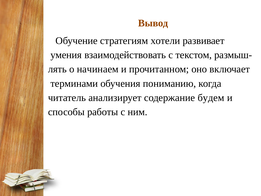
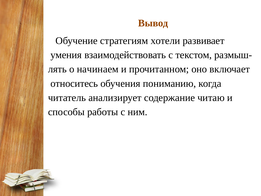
терминами: терминами -> относитесь (74, 83)
будем: будем -> читаю (211, 98)
